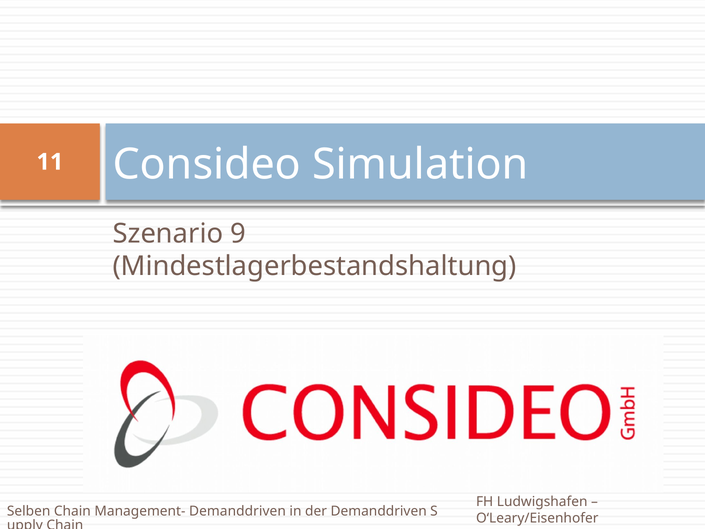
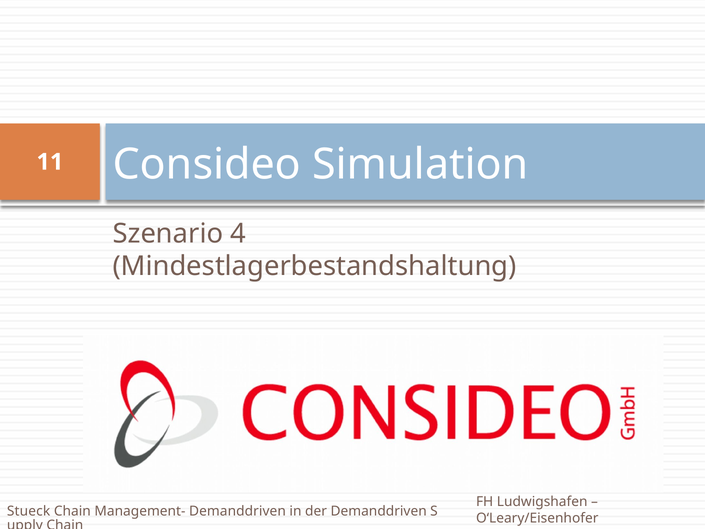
9: 9 -> 4 (238, 233)
Selben: Selben -> Stueck (29, 511)
